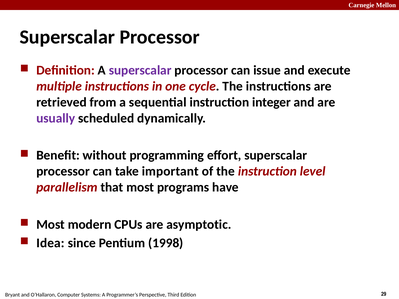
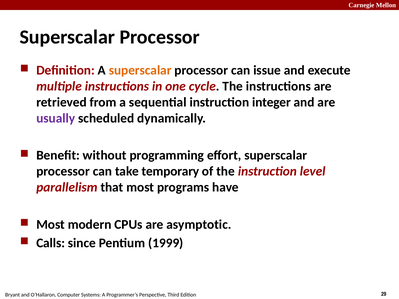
superscalar colour: purple -> orange (140, 70)
important: important -> temporary (170, 171)
Idea: Idea -> Calls (51, 243)
1998: 1998 -> 1999 (166, 243)
